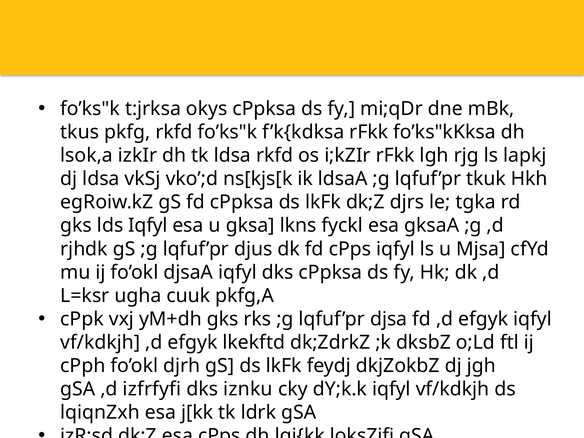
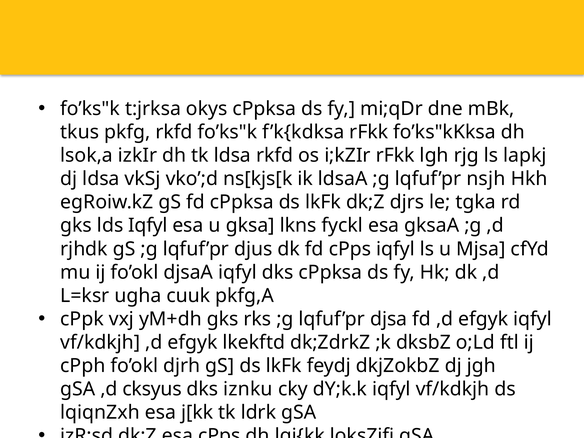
tkuk: tkuk -> nsjh (486, 179)
izfrfyfi: izfrfyfi -> cksyus (152, 389)
